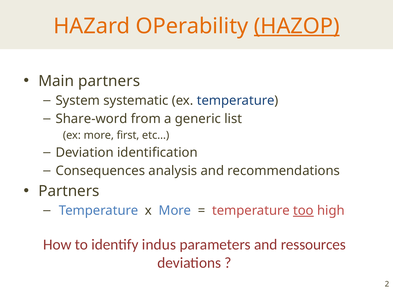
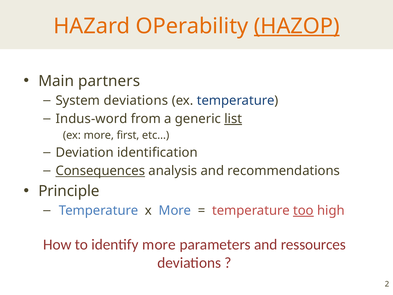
System systematic: systematic -> deviations (136, 100)
Share-word: Share-word -> Indus-word (91, 119)
list underline: none -> present (233, 119)
Consequences underline: none -> present (100, 171)
Partners: Partners -> Principle (69, 191)
identify indus: indus -> more (159, 244)
